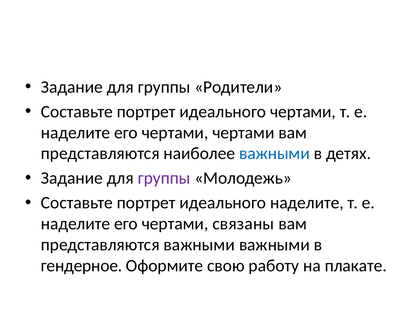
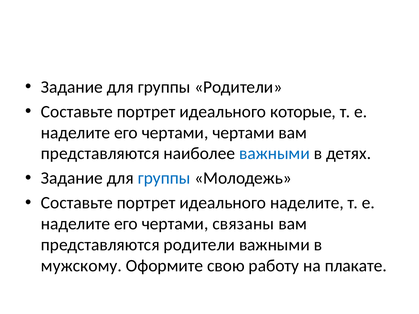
идеального чертами: чертами -> которые (303, 112)
группы colour: purple -> blue (164, 178)
представляются важными: важными -> родители (199, 245)
гендерное: гендерное -> мужскому (81, 266)
